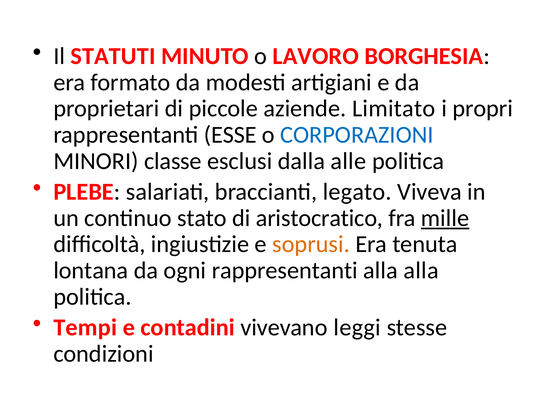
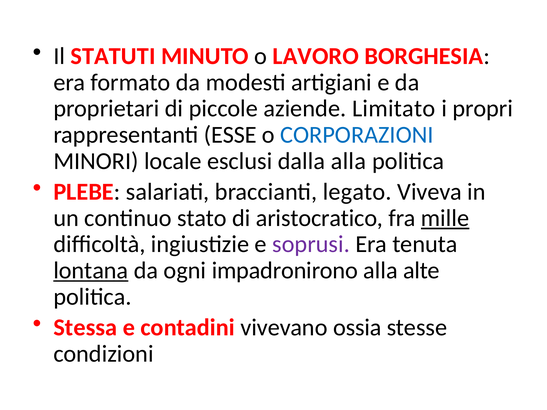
classe: classe -> locale (173, 161)
dalla alle: alle -> alla (348, 161)
soprusi colour: orange -> purple (311, 244)
lontana underline: none -> present (91, 271)
ogni rappresentanti: rappresentanti -> impadronirono (285, 271)
alla alla: alla -> alte (421, 271)
Tempi: Tempi -> Stessa (85, 328)
leggi: leggi -> ossia (357, 328)
